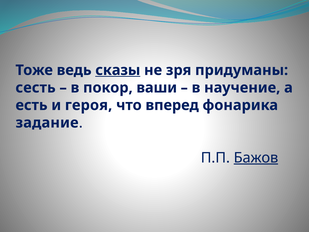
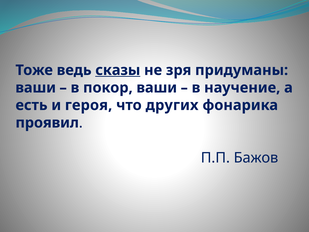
сесть: сесть -> ваши (36, 88)
вперед: вперед -> других (172, 105)
задание: задание -> проявил (47, 123)
Бажов underline: present -> none (256, 158)
